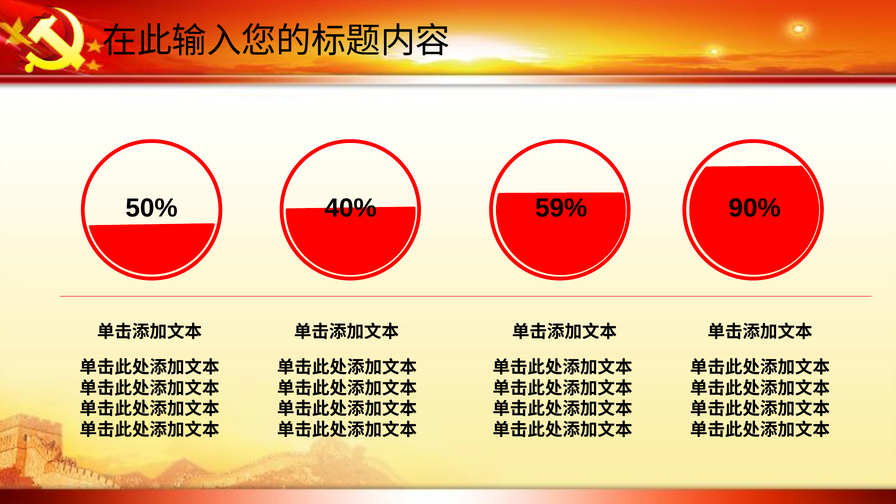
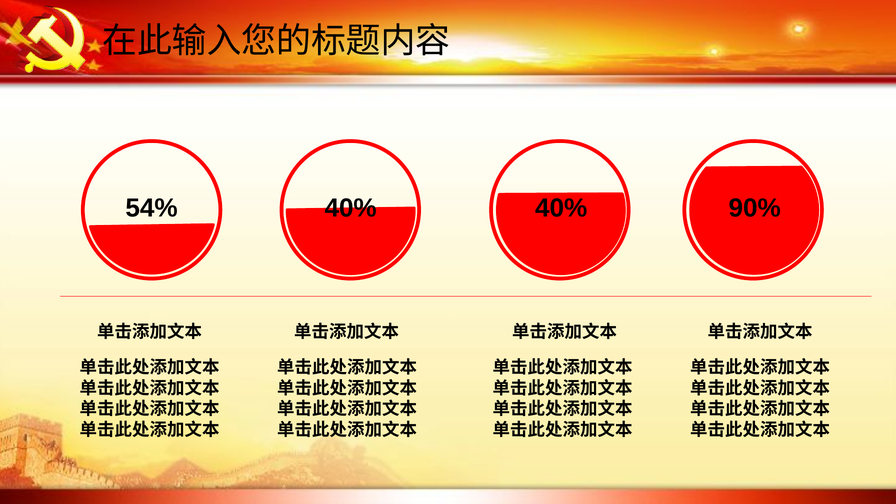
50%: 50% -> 54% (152, 208)
40% 59%: 59% -> 40% (561, 208)
